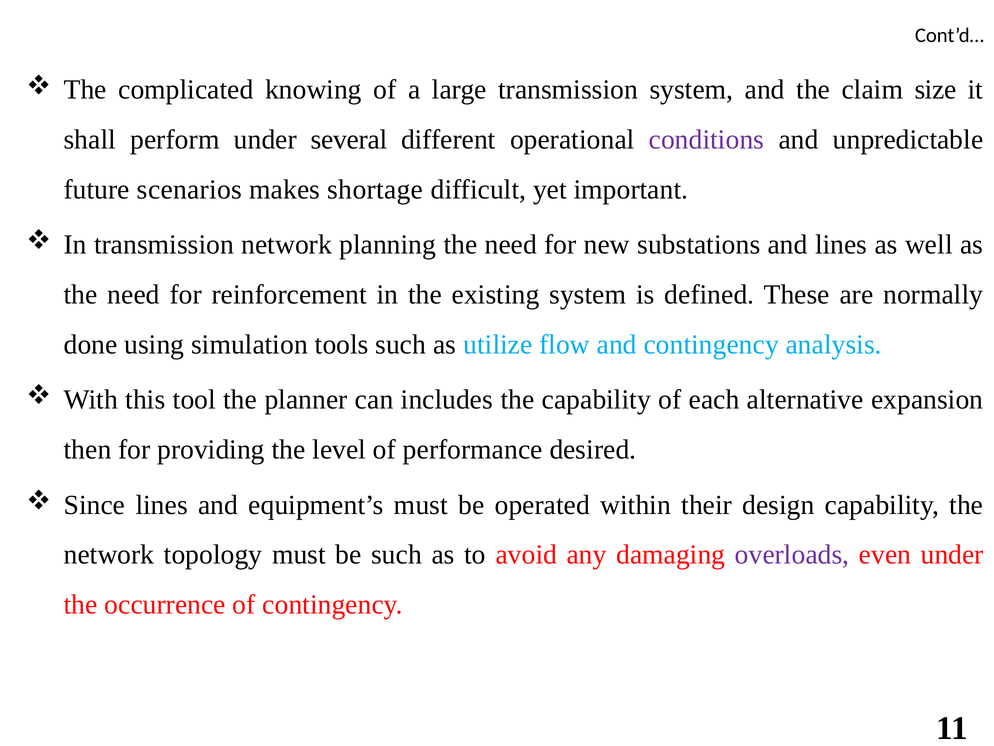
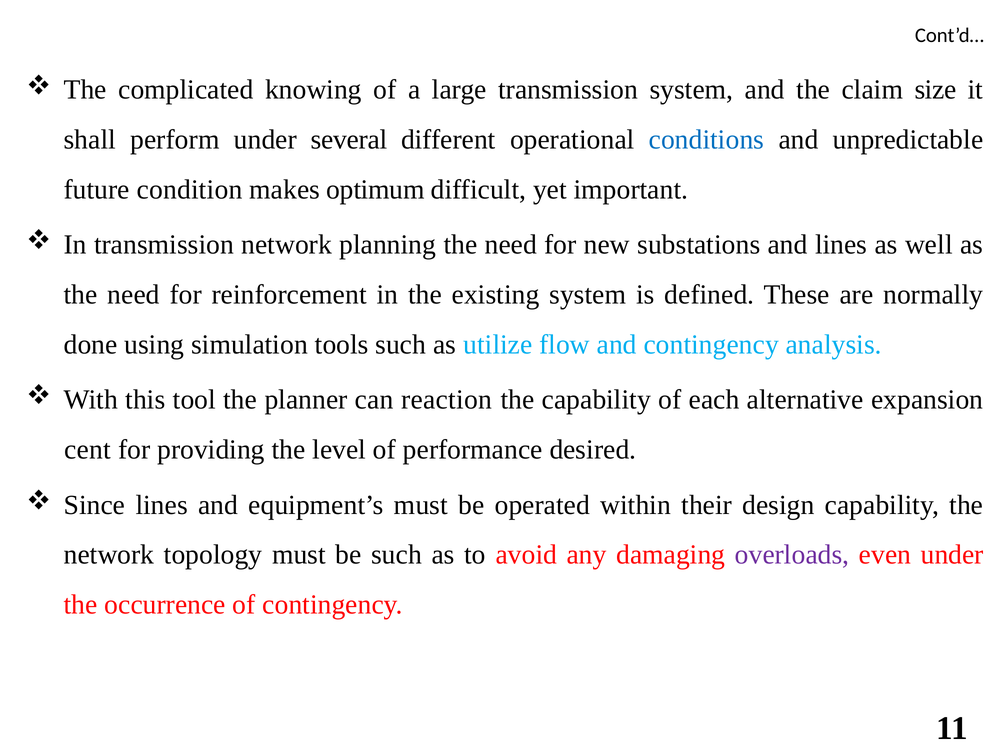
conditions colour: purple -> blue (706, 140)
scenarios: scenarios -> condition (189, 189)
shortage: shortage -> optimum (375, 189)
includes: includes -> reaction (447, 400)
then: then -> cent (87, 449)
